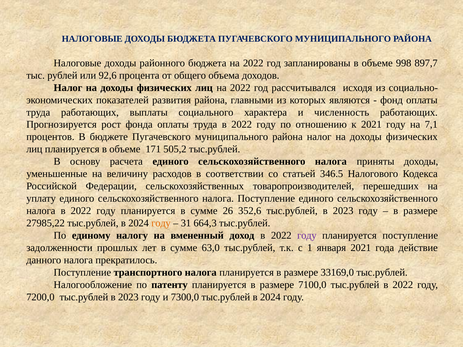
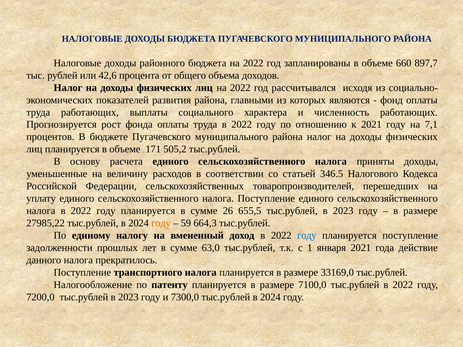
998: 998 -> 660 (404, 63)
92,6: 92,6 -> 42,6 (108, 75)
352,6: 352,6 -> 655,5 (250, 211)
31: 31 -> 59 (186, 223)
году colour: purple -> blue (307, 236)
